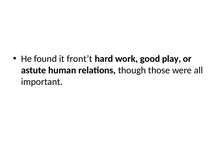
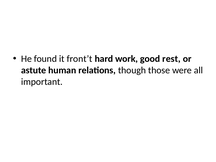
play: play -> rest (171, 59)
